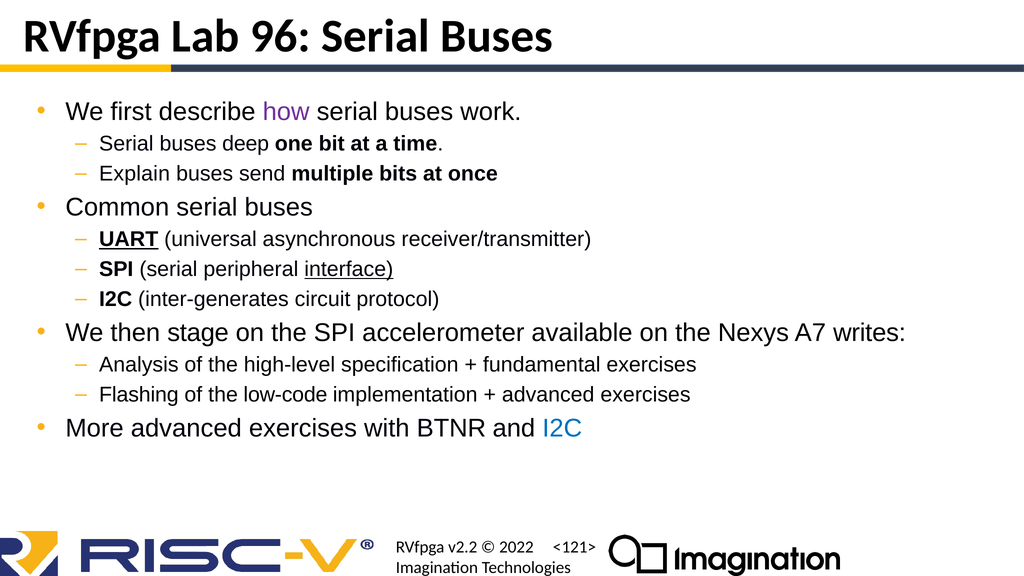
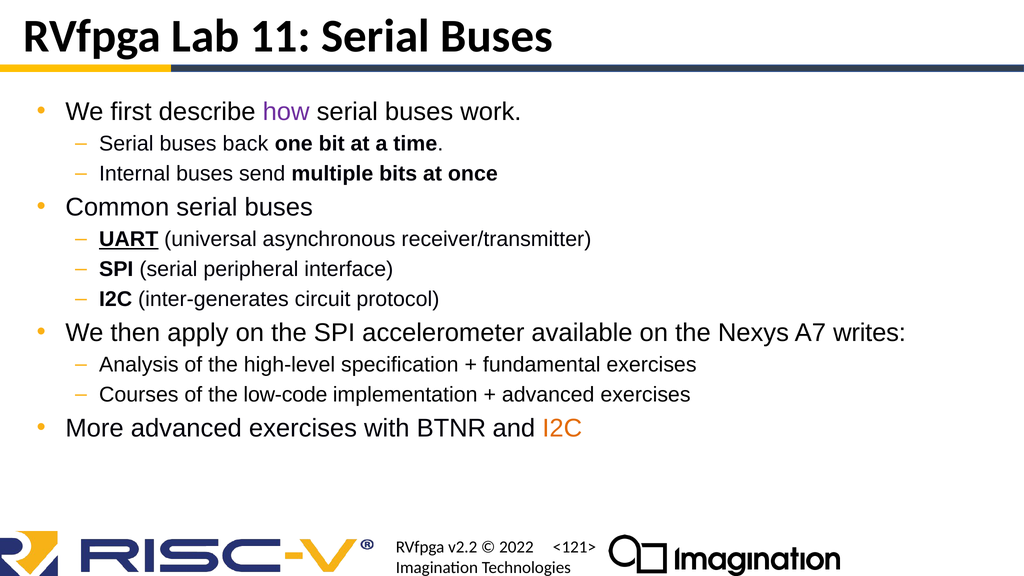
96: 96 -> 11 (280, 36)
deep: deep -> back (245, 144)
Explain: Explain -> Internal (135, 174)
interface underline: present -> none (349, 269)
stage: stage -> apply (198, 333)
Flashing: Flashing -> Courses (139, 395)
I2C colour: blue -> orange (562, 428)
